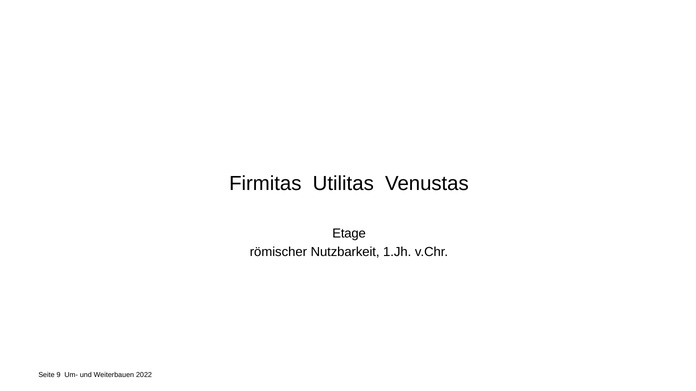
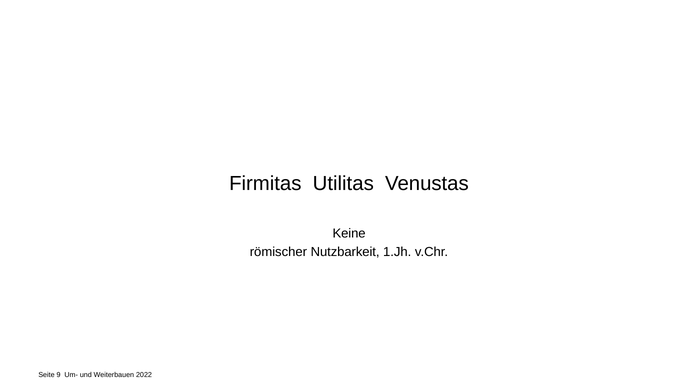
Etage: Etage -> Keine (349, 234)
